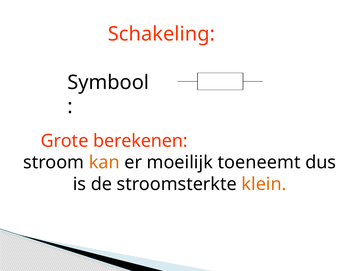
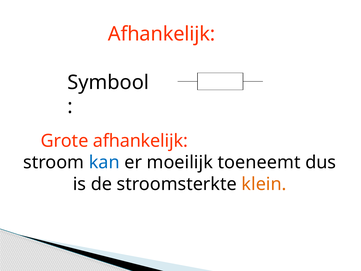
Schakeling: Schakeling -> Afhankelijk (162, 34)
Grote berekenen: berekenen -> afhankelijk (140, 141)
kan colour: orange -> blue (104, 162)
